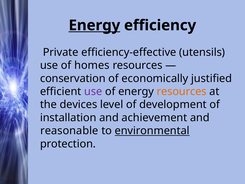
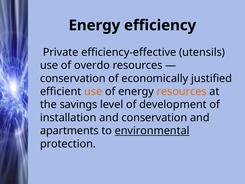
Energy underline: present -> none (94, 25)
homes: homes -> overdo (92, 65)
use colour: purple -> orange (93, 91)
devices: devices -> savings (78, 104)
and achievement: achievement -> conservation (154, 118)
reasonable: reasonable -> apartments (69, 131)
